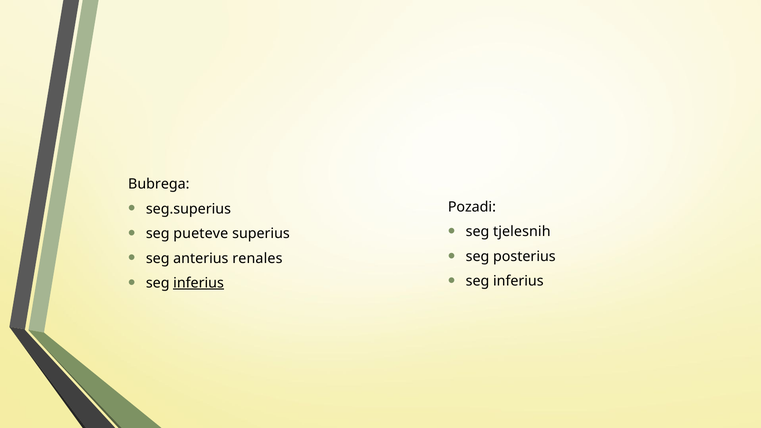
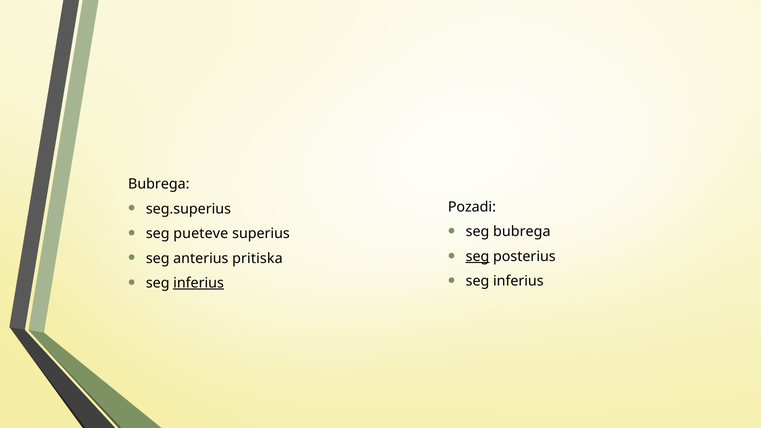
seg tjelesnih: tjelesnih -> bubrega (522, 232)
seg underline: none -> present (478, 256)
renales: renales -> pritiska (257, 258)
